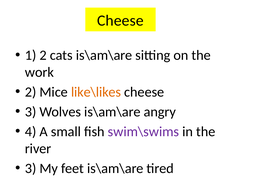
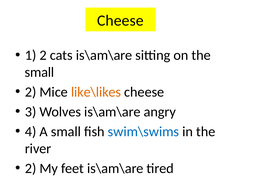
work: work -> small (39, 72)
swim\swims colour: purple -> blue (143, 132)
3: 3 -> 2 (31, 169)
